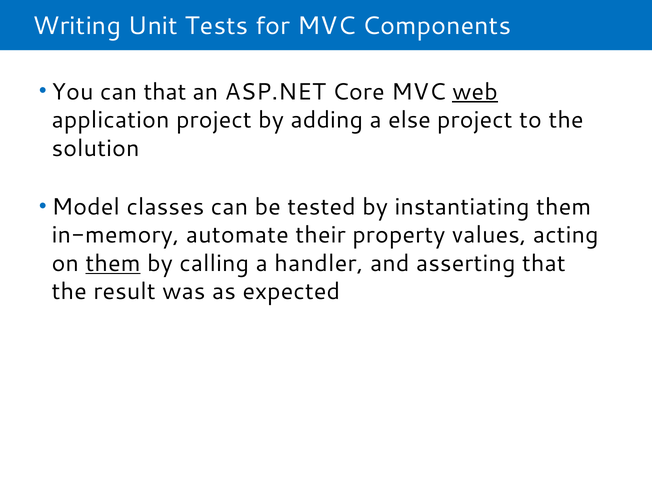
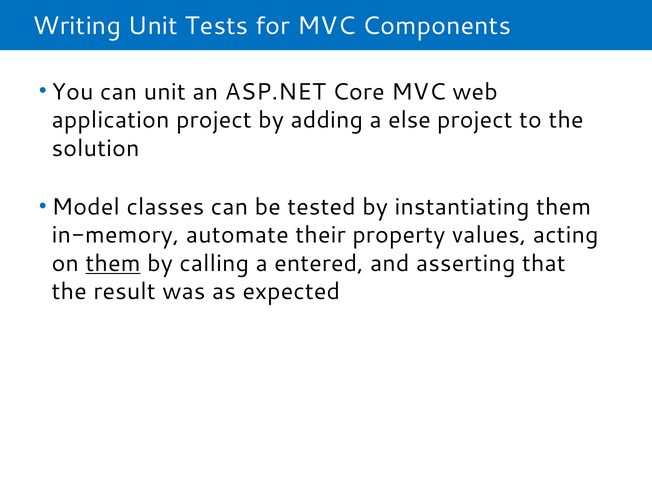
can that: that -> unit (165, 92)
web underline: present -> none (475, 92)
handler: handler -> entered (319, 263)
